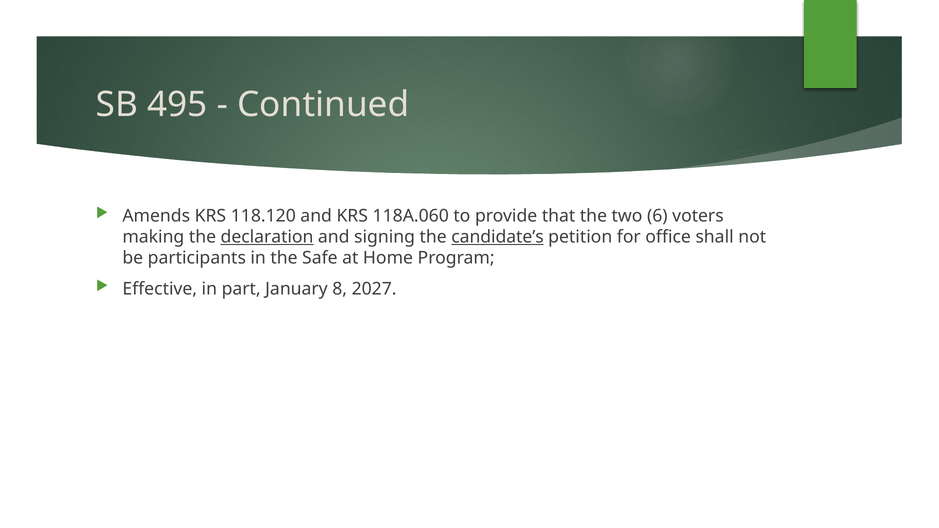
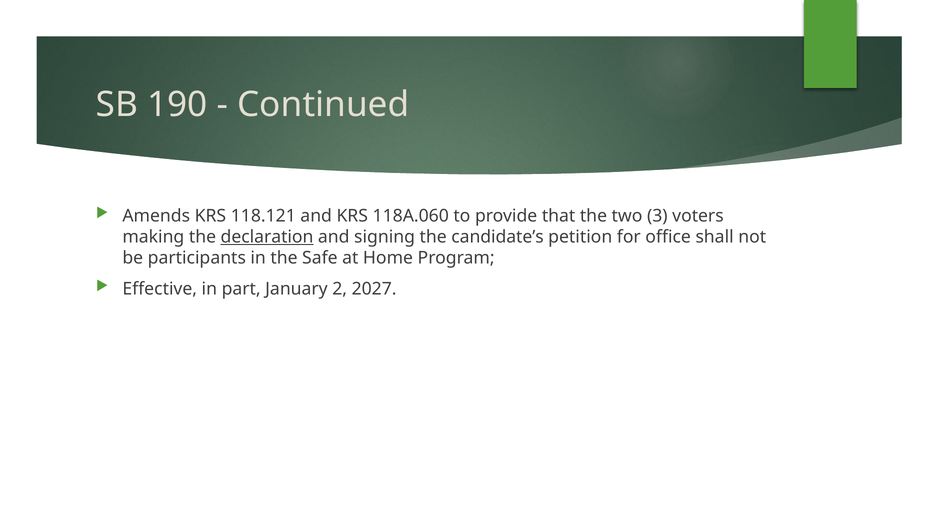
495: 495 -> 190 (177, 105)
118.120: 118.120 -> 118.121 (263, 216)
6: 6 -> 3 (657, 216)
candidate’s underline: present -> none (498, 237)
8: 8 -> 2 (340, 289)
